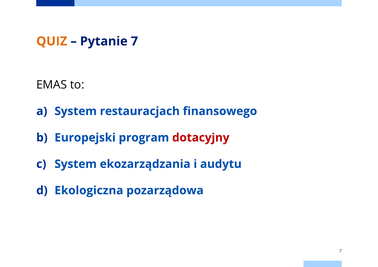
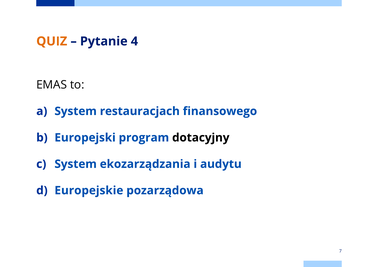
Pytanie 7: 7 -> 4 (134, 41)
dotacyjny colour: red -> black (201, 138)
Ekologiczna: Ekologiczna -> Europejskie (89, 191)
